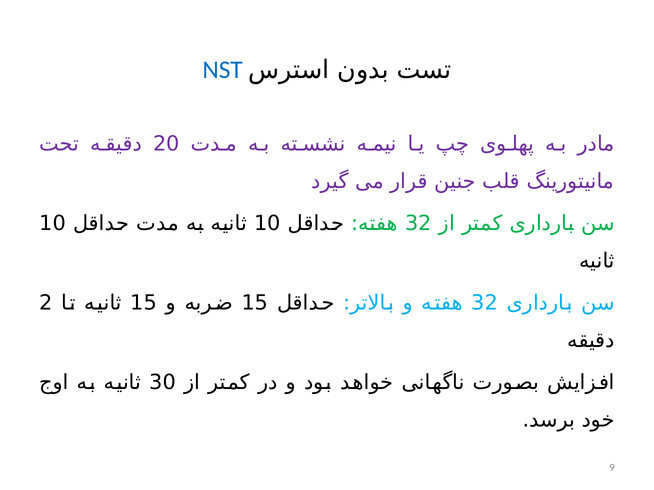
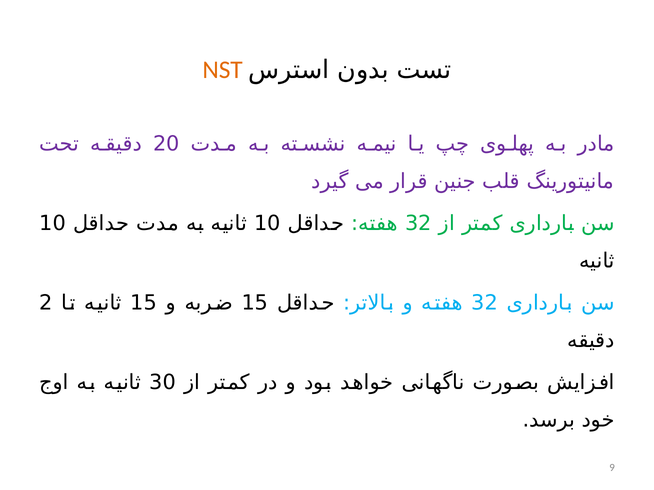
NST colour: blue -> orange (223, 70)
